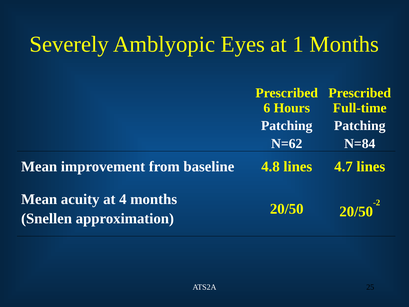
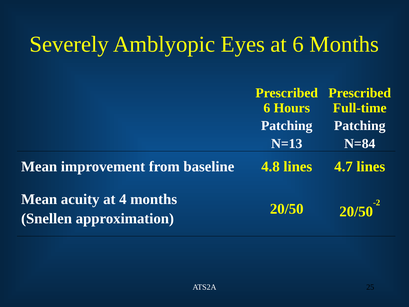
at 1: 1 -> 6 (298, 44)
N=62: N=62 -> N=13 (287, 144)
